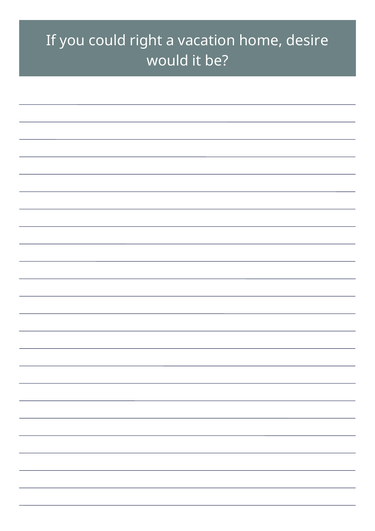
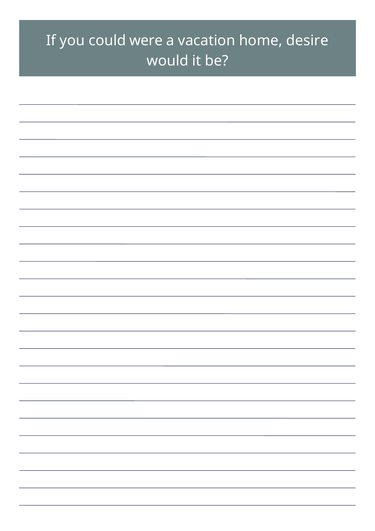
right: right -> were (146, 40)
